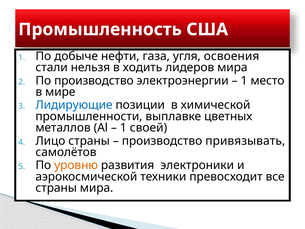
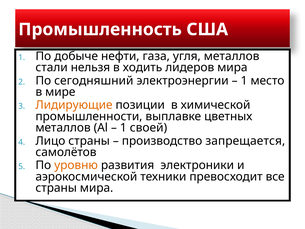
угля освоения: освоения -> металлов (232, 56)
По производство: производство -> сегодняшний (94, 81)
Лидирующие colour: blue -> orange (74, 105)
привязывать: привязывать -> запрещается (245, 141)
